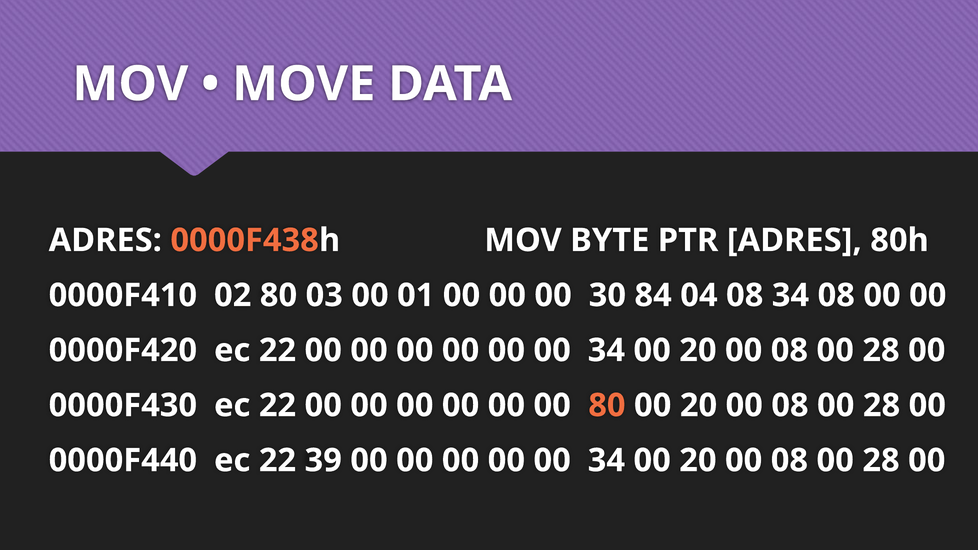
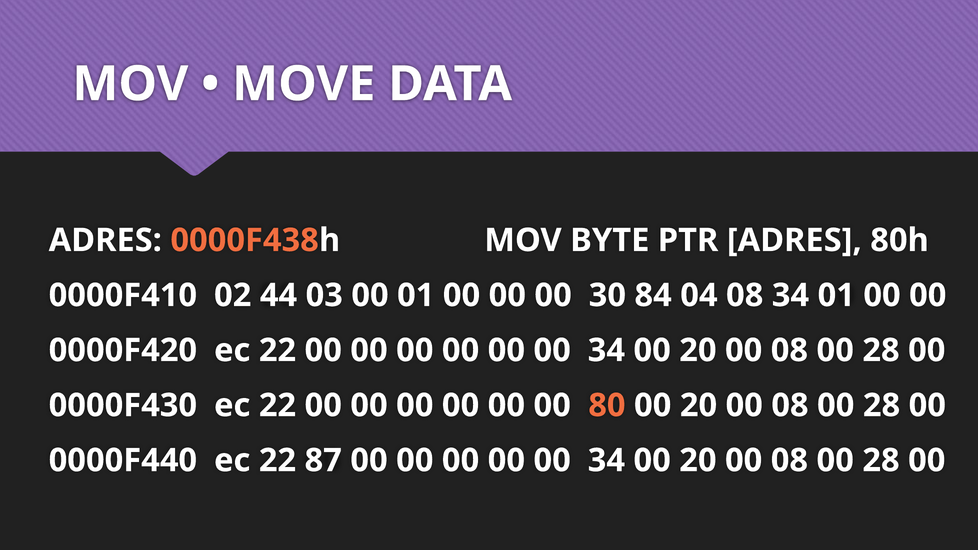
02 80: 80 -> 44 (278, 295)
34 08: 08 -> 01 (836, 295)
39: 39 -> 87 (323, 461)
